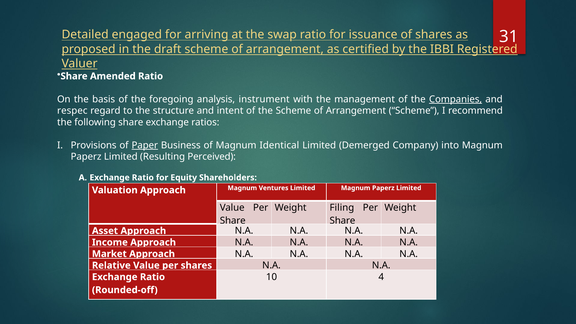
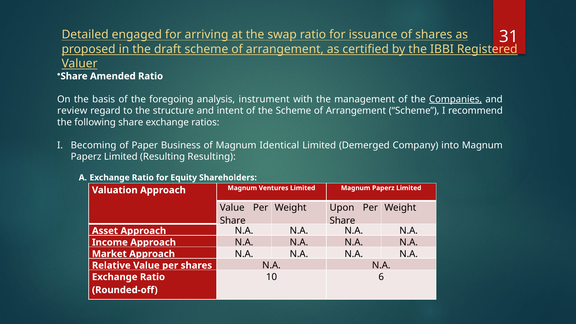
respec: respec -> review (72, 111)
Provisions: Provisions -> Becoming (94, 145)
Paper underline: present -> none (145, 145)
Resulting Perceived: Perceived -> Resulting (212, 157)
Filing: Filing -> Upon (342, 208)
4: 4 -> 6 (381, 277)
